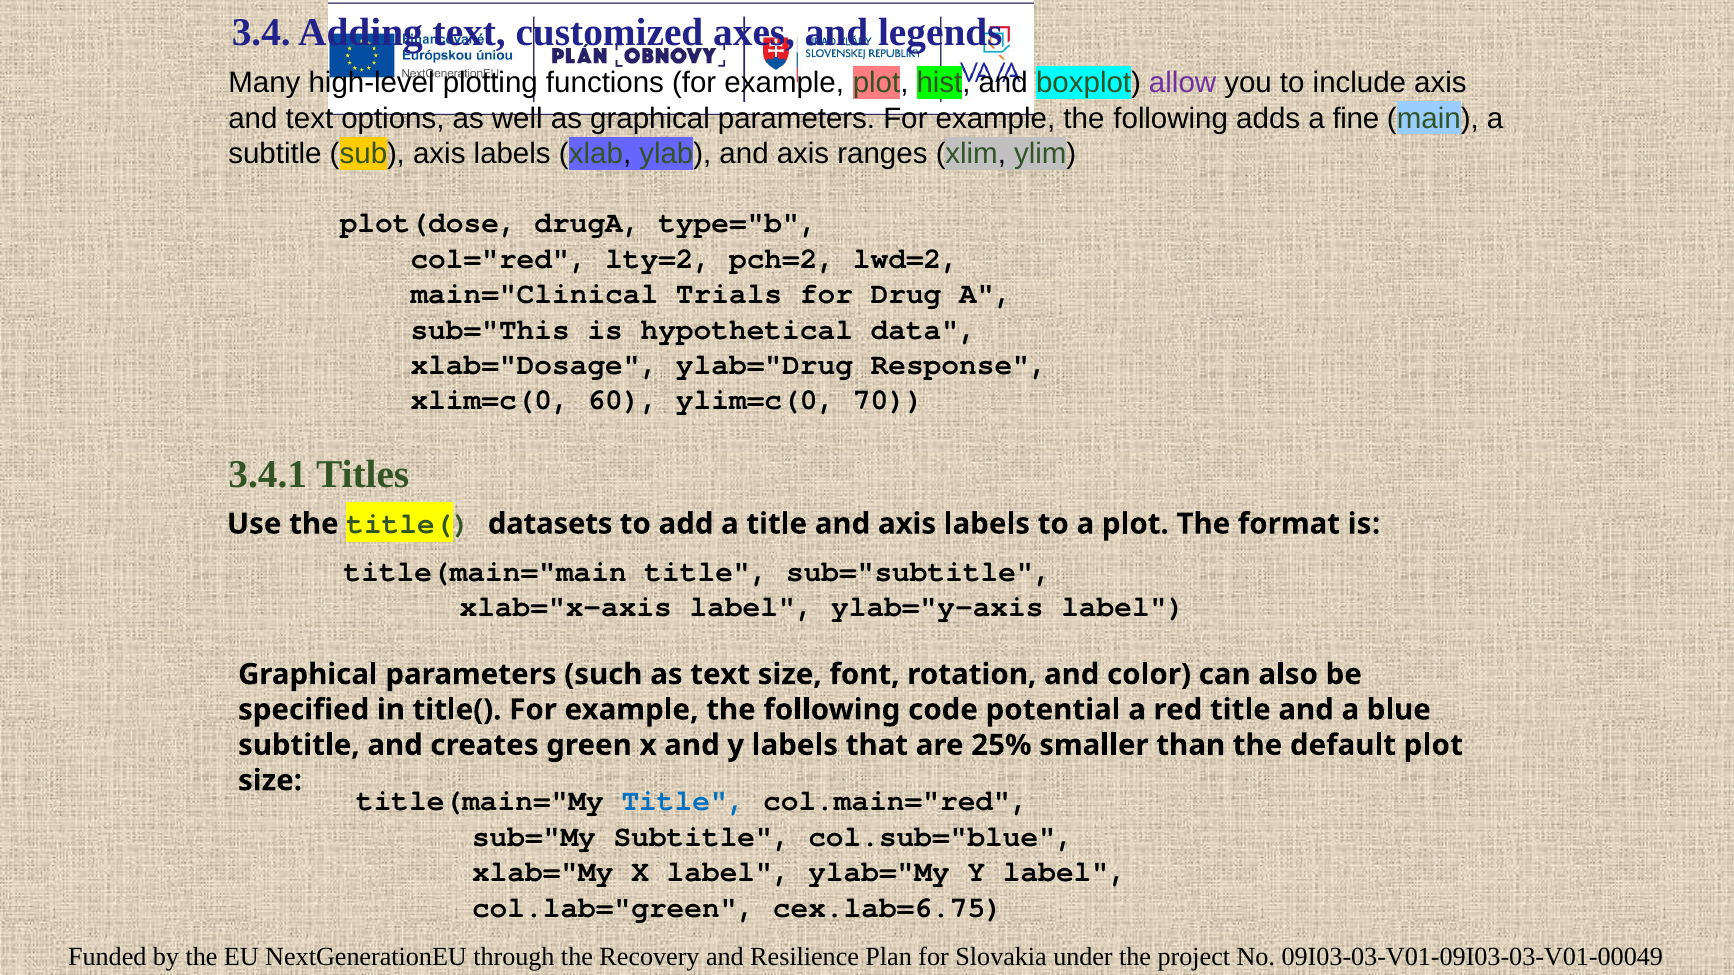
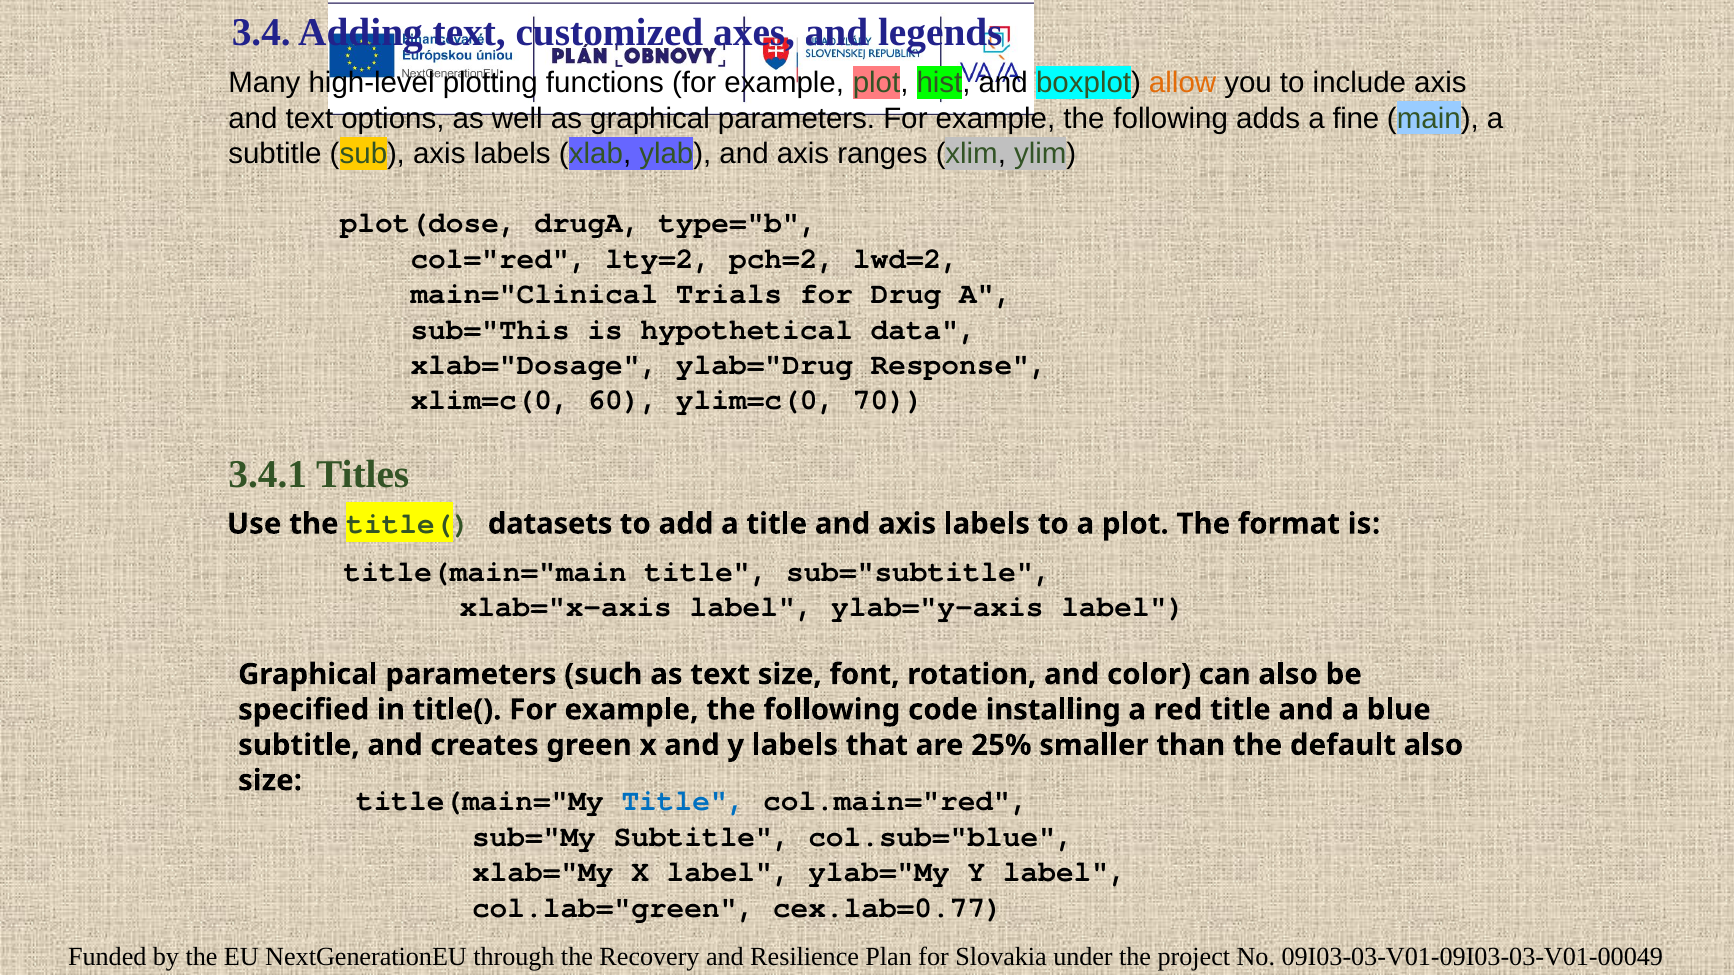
allow colour: purple -> orange (1183, 83)
potential: potential -> installing (1053, 710)
default plot: plot -> also (1433, 745)
cex.lab=6.75: cex.lab=6.75 -> cex.lab=0.77 (888, 908)
